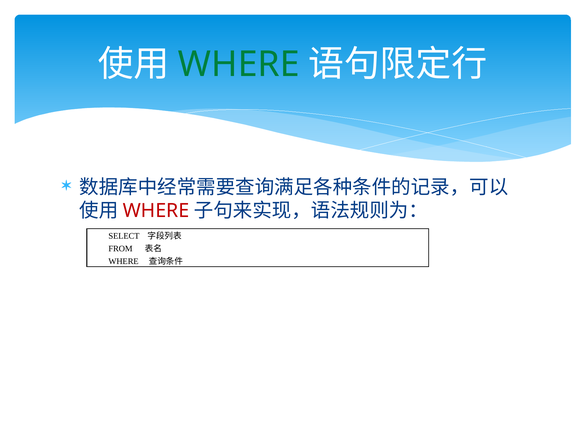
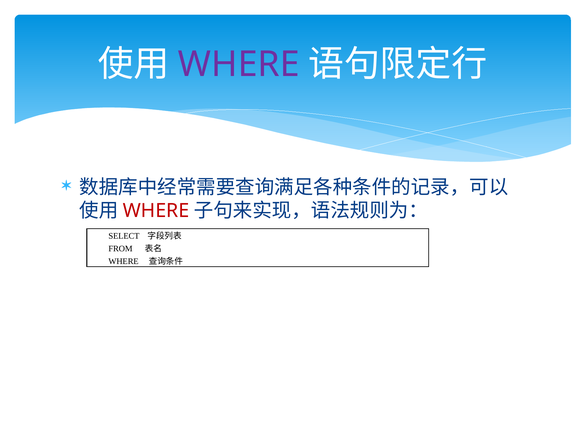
WHERE colour: green -> purple (239, 64)
